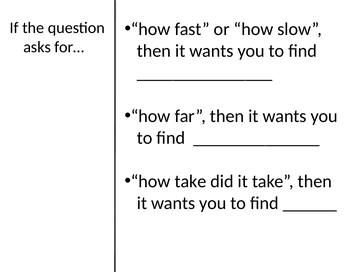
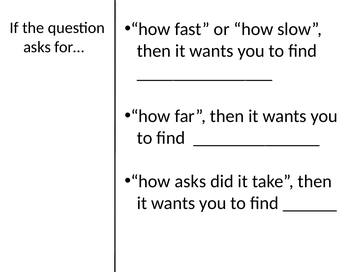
how take: take -> asks (190, 182)
